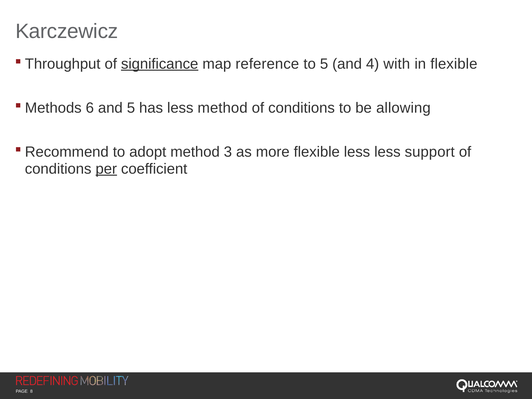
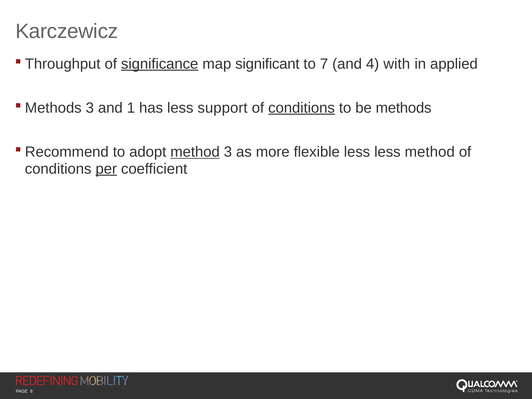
reference: reference -> significant (267, 64)
to 5: 5 -> 7 (324, 64)
in flexible: flexible -> applied (454, 64)
6: 6 -> 3 (90, 108)
and 5: 5 -> 1 (131, 108)
less method: method -> support (223, 108)
conditions underline: none -> present (302, 108)
allowing: allowing -> methods (404, 108)
method underline: none -> present (195, 152)
less support: support -> method (430, 152)
